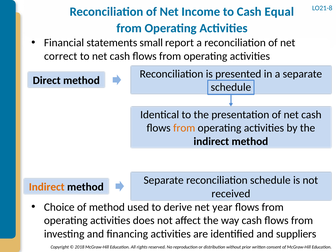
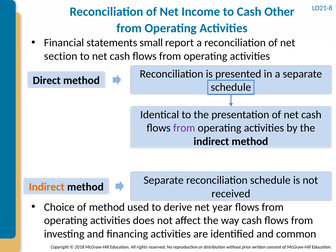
Equal: Equal -> Other (279, 12)
correct: correct -> section (61, 56)
from colour: orange -> purple (184, 128)
suppliers: suppliers -> common (296, 234)
